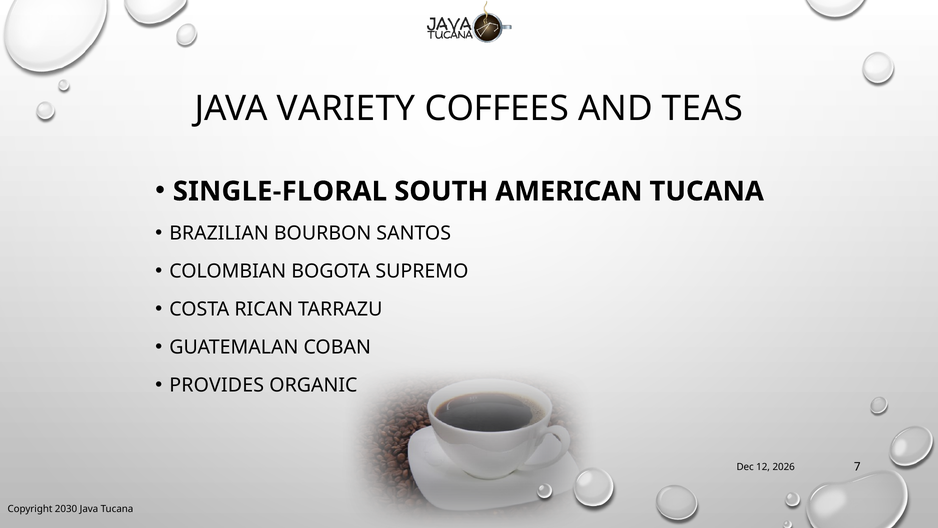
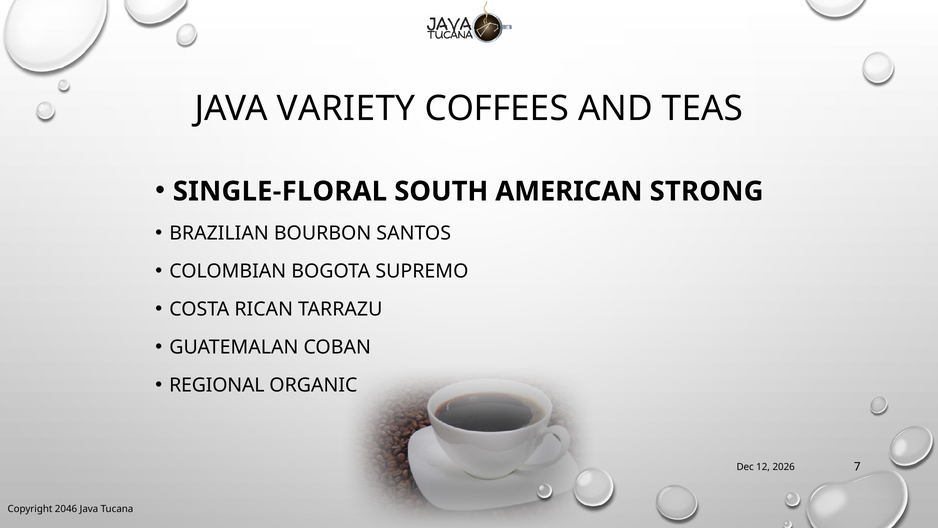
AMERICAN TUCANA: TUCANA -> STRONG (707, 191)
PROVIDES: PROVIDES -> REGIONAL (217, 385)
2030: 2030 -> 2046 (66, 509)
